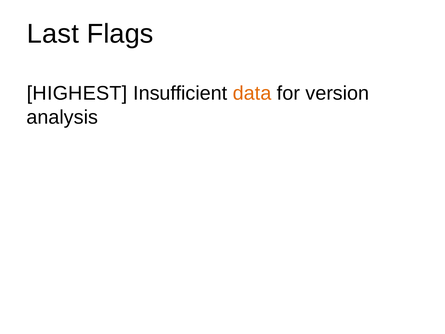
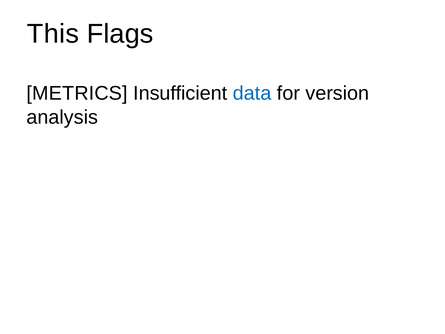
Last: Last -> This (53, 34)
HIGHEST: HIGHEST -> METRICS (77, 93)
data colour: orange -> blue (252, 93)
